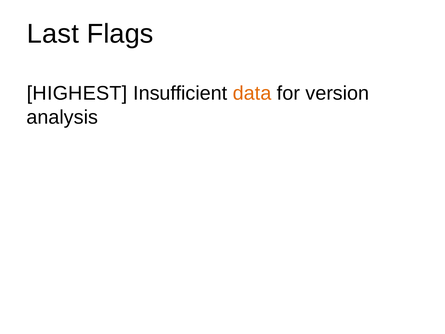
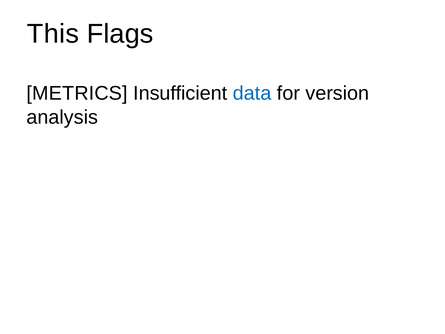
Last: Last -> This (53, 34)
HIGHEST: HIGHEST -> METRICS (77, 93)
data colour: orange -> blue (252, 93)
